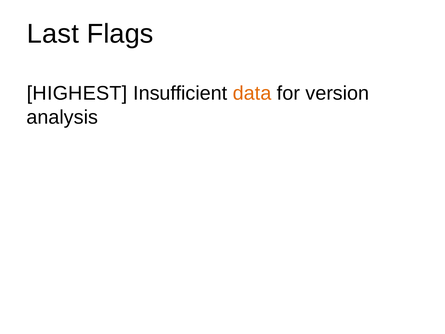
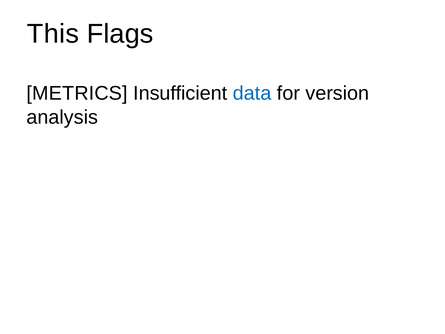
Last: Last -> This (53, 34)
HIGHEST: HIGHEST -> METRICS (77, 93)
data colour: orange -> blue (252, 93)
